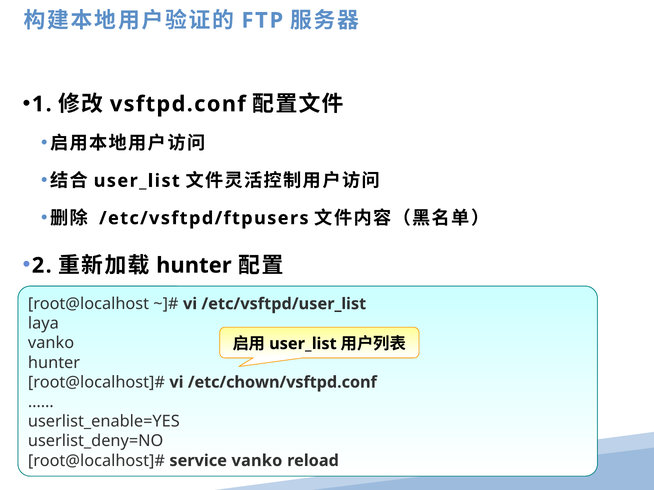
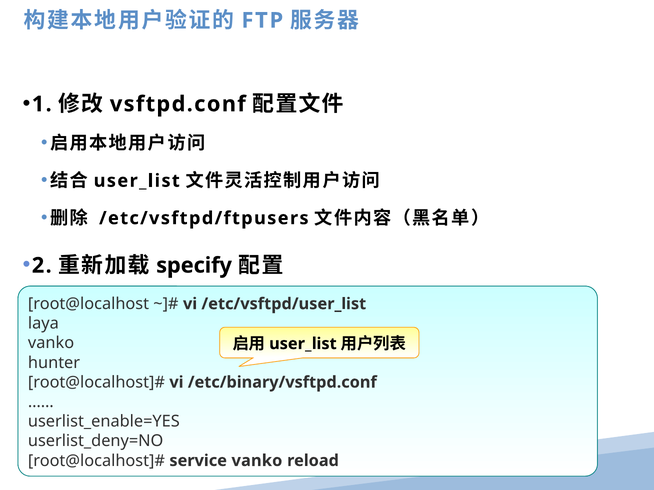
hunter: hunter -> specify (194, 266)
/etc/chown/vsftpd.conf: /etc/chown/vsftpd.conf -> /etc/binary/vsftpd.conf (282, 383)
